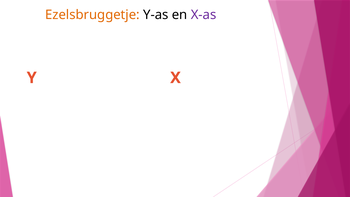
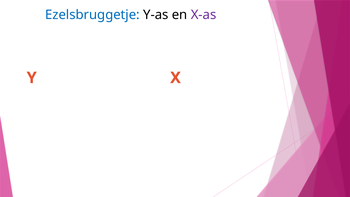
Ezelsbruggetje colour: orange -> blue (92, 15)
